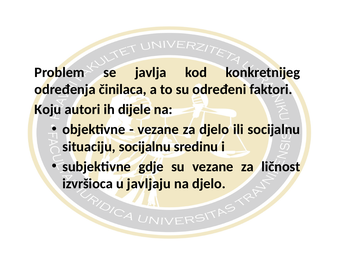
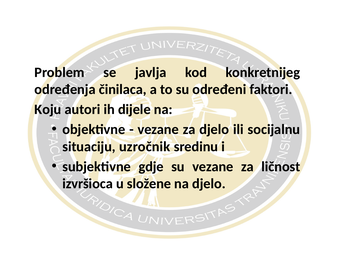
situaciju socijalnu: socijalnu -> uzročnik (145, 147)
javljaju: javljaju -> složene (149, 184)
